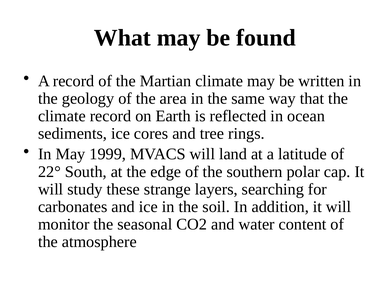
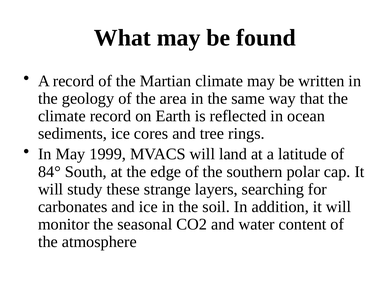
22°: 22° -> 84° (49, 172)
